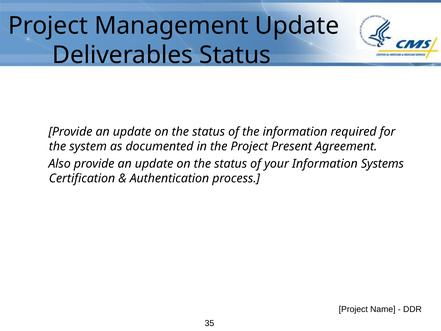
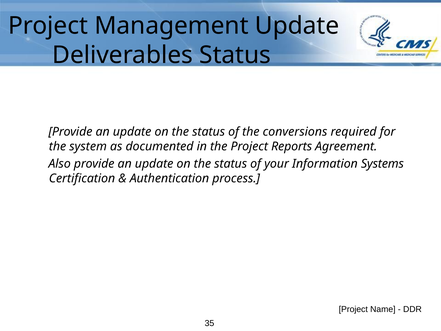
the information: information -> conversions (295, 132)
Present: Present -> Reports (292, 146)
